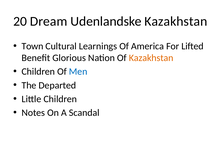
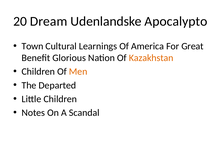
Udenlandske Kazakhstan: Kazakhstan -> Apocalypto (176, 21)
Lifted: Lifted -> Great (192, 46)
Men colour: blue -> orange (78, 72)
